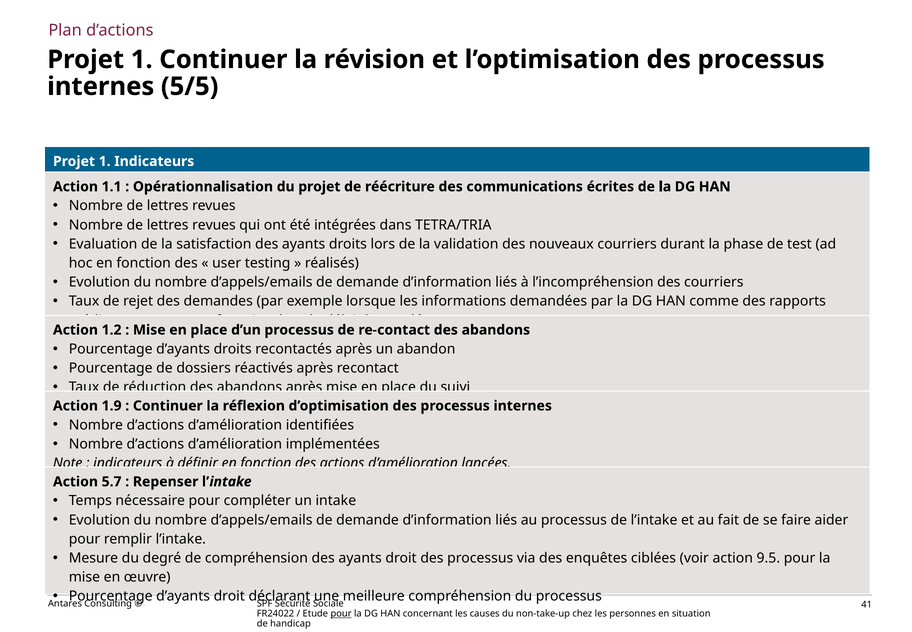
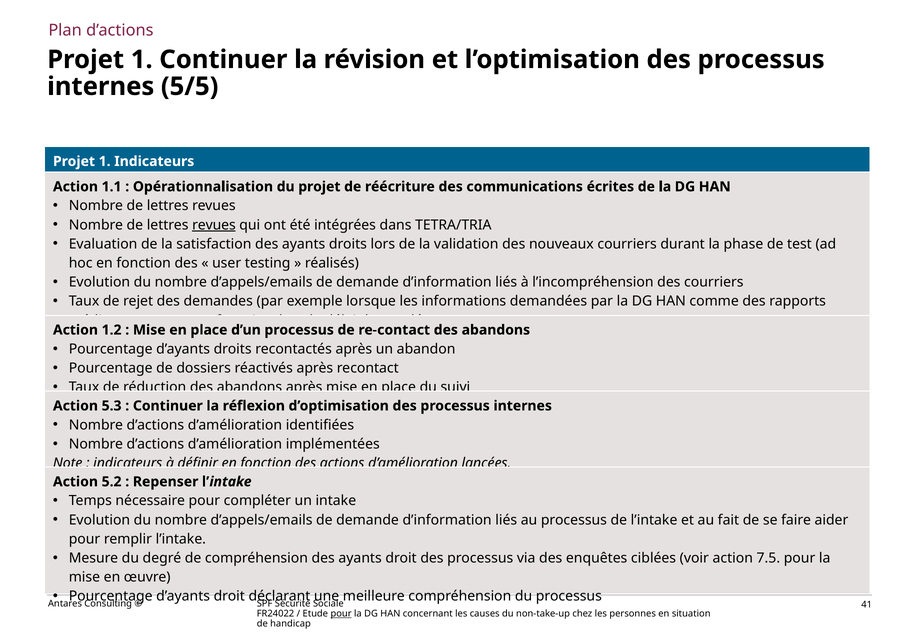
revues underline: none -> present (214, 225)
1.9: 1.9 -> 5.3 (112, 405)
5.7: 5.7 -> 5.2 (112, 481)
9.5: 9.5 -> 7.5 (768, 558)
